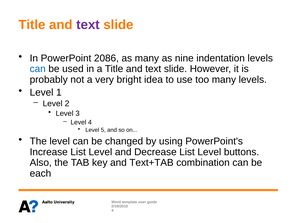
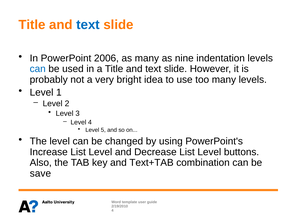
text colour: purple -> blue (88, 25)
2086: 2086 -> 2006 (106, 58)
each: each -> save (40, 173)
